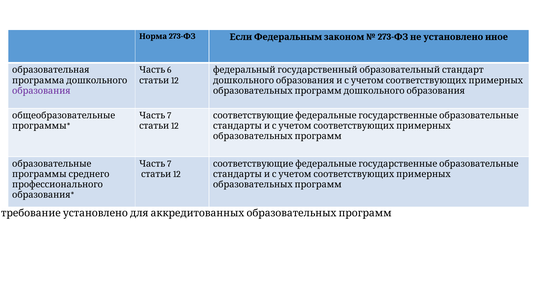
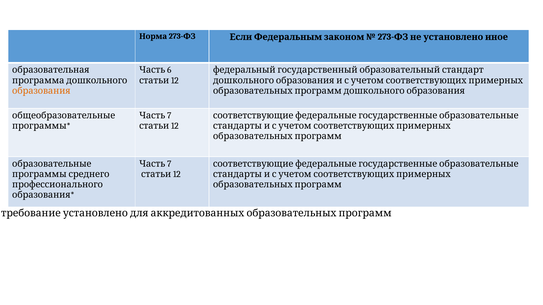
образования colour: purple -> orange (41, 91)
